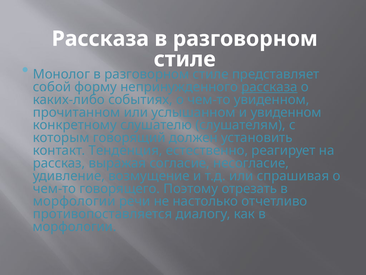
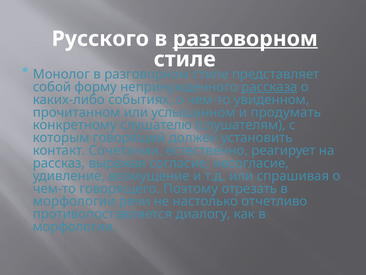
Рассказа: Рассказа -> Русского (100, 39)
разговорном underline: none -> present (245, 39)
и увиденном: увиденном -> продумать (286, 112)
Тенденция: Тенденция -> Сочетании (126, 150)
